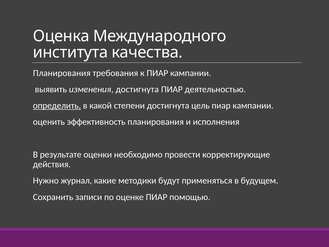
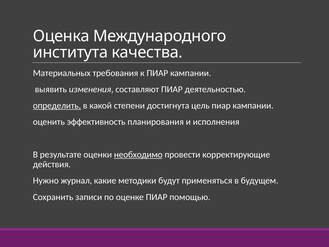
Планирования: Планирования -> Материальных (62, 73)
изменения достигнута: достигнута -> составляют (137, 89)
необходимо underline: none -> present (138, 154)
